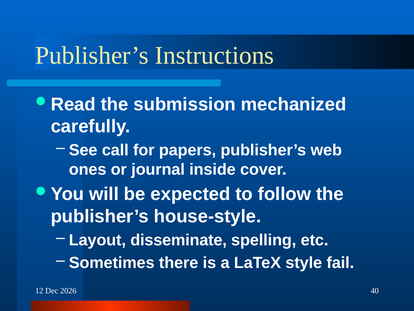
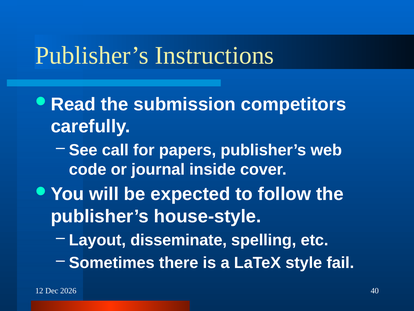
mechanized: mechanized -> competitors (294, 104)
ones: ones -> code (88, 169)
